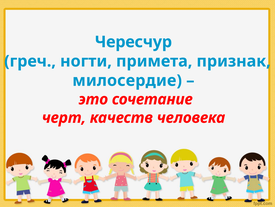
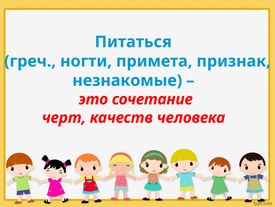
Чересчур: Чересчур -> Питаться (133, 42)
милосердие: милосердие -> незнакомые (127, 80)
